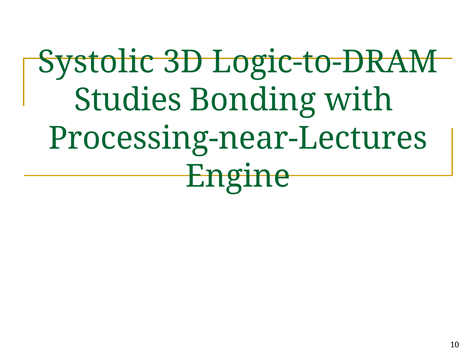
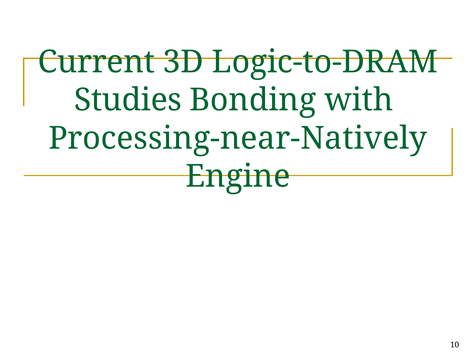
Systolic: Systolic -> Current (96, 62)
Processing-near-Lectures: Processing-near-Lectures -> Processing-near-Natively (238, 138)
